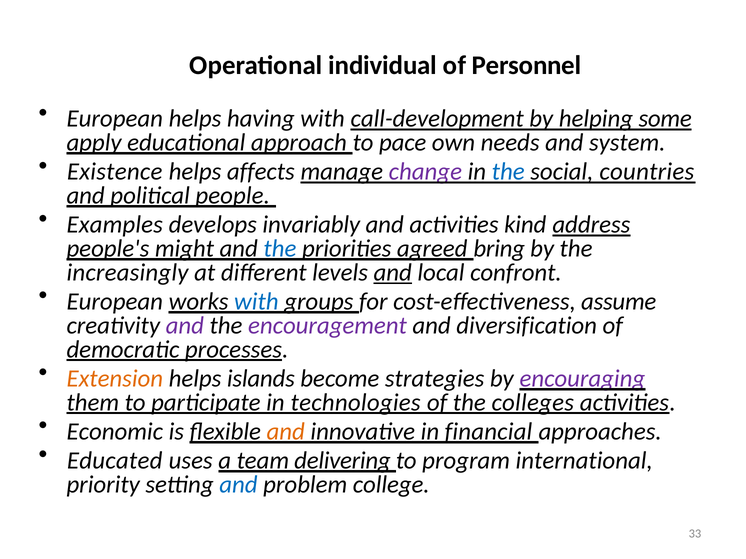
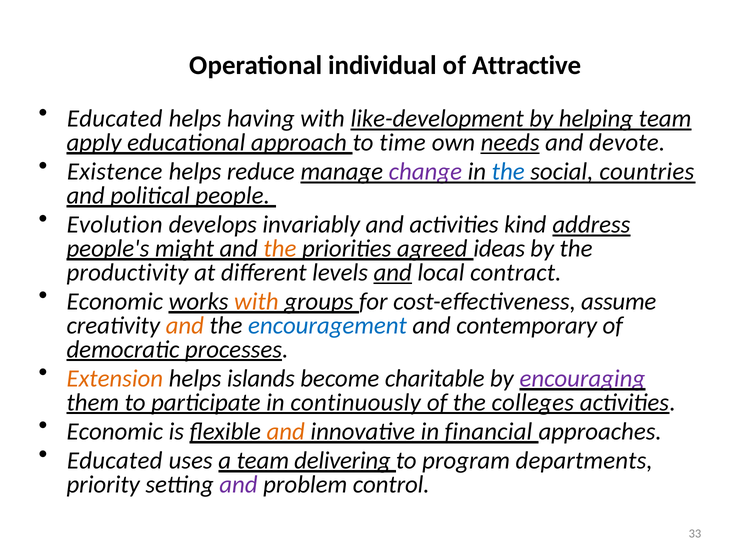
Personnel: Personnel -> Attractive (527, 65)
European: European -> Educated (115, 119)
call-development: call-development -> like-development (437, 119)
helping some: some -> team (665, 119)
pace: pace -> time (402, 143)
needs underline: none -> present (510, 143)
system: system -> devote (627, 143)
affects: affects -> reduce (261, 172)
Examples: Examples -> Evolution (115, 225)
the colour: blue -> orange (280, 249)
bring: bring -> ideas (499, 249)
increasingly: increasingly -> productivity (127, 273)
confront: confront -> contract (516, 273)
European: European -> Economic (115, 302)
with colour: blue -> orange (256, 302)
and colour: purple -> orange (185, 326)
encouragement colour: purple -> blue (327, 326)
diversification: diversification -> contemporary (527, 326)
strategies: strategies -> charitable (435, 379)
technologies: technologies -> continuously (356, 403)
international: international -> departments (584, 461)
and colour: blue -> purple (238, 485)
college: college -> control (391, 485)
